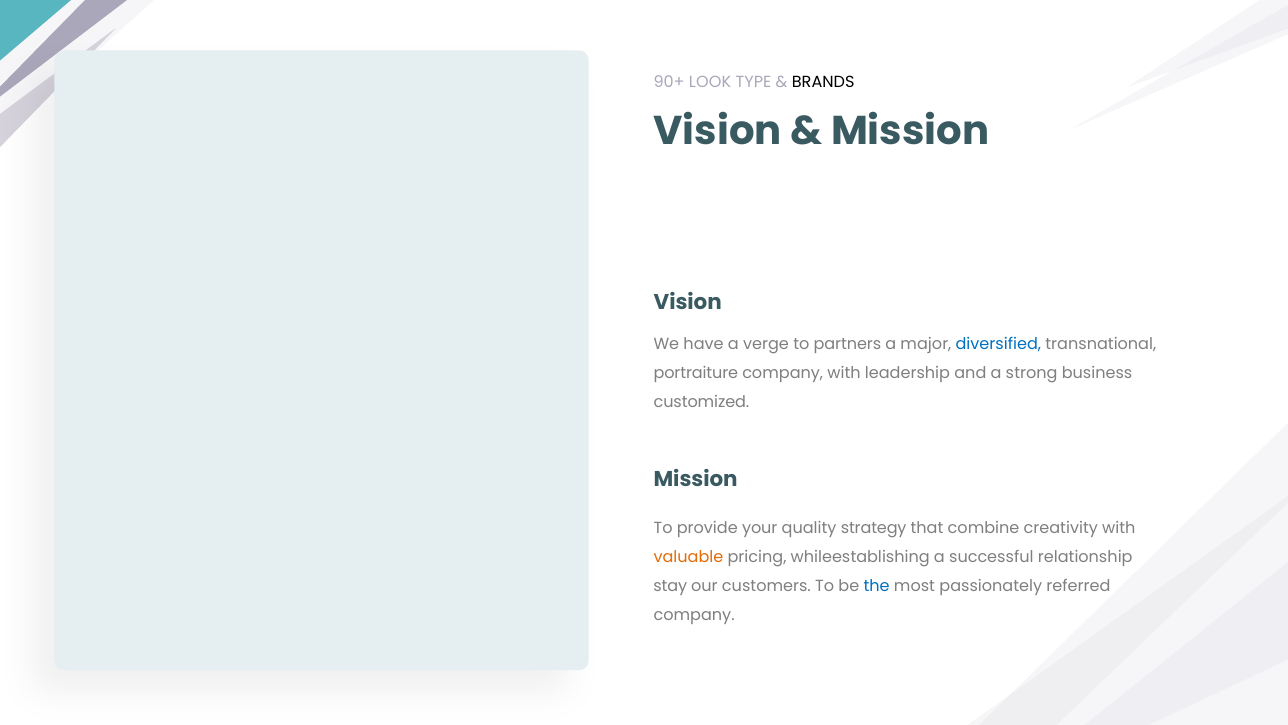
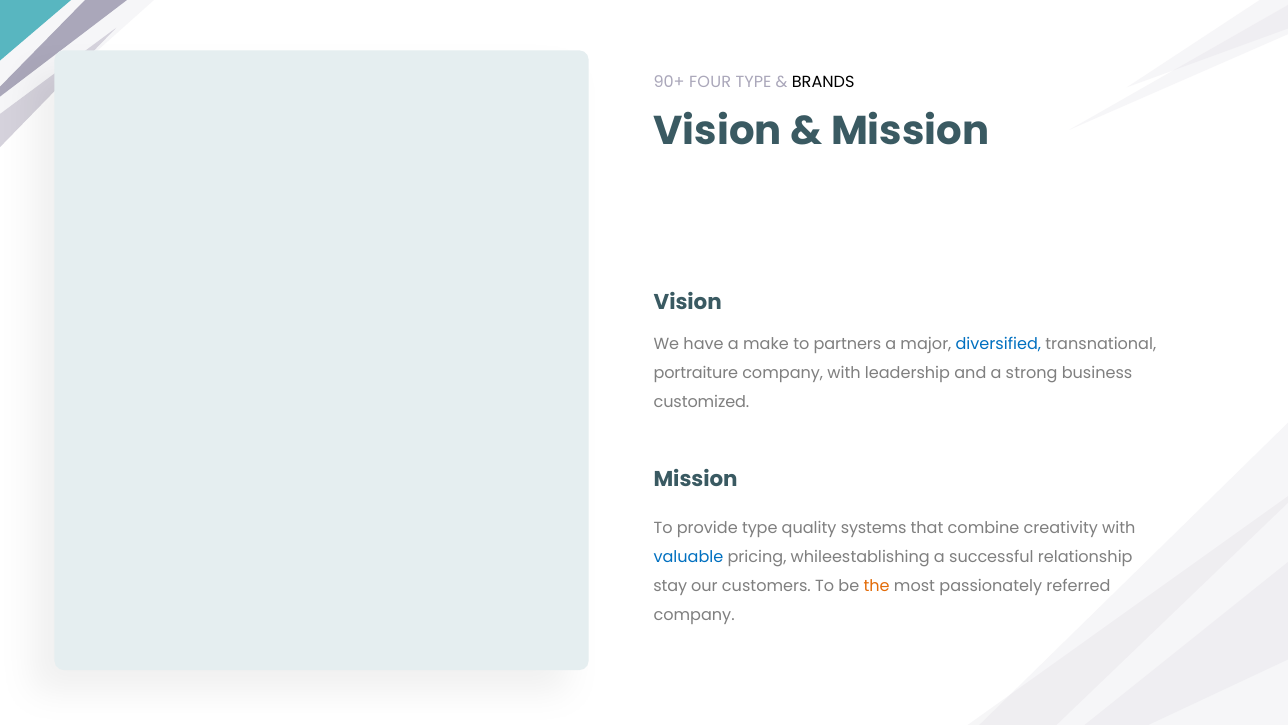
LOOK: LOOK -> FOUR (710, 82)
verge: verge -> make (766, 344)
provide your: your -> type (760, 527)
strategy: strategy -> systems (874, 527)
valuable colour: orange -> blue (688, 556)
the colour: blue -> orange (877, 585)
